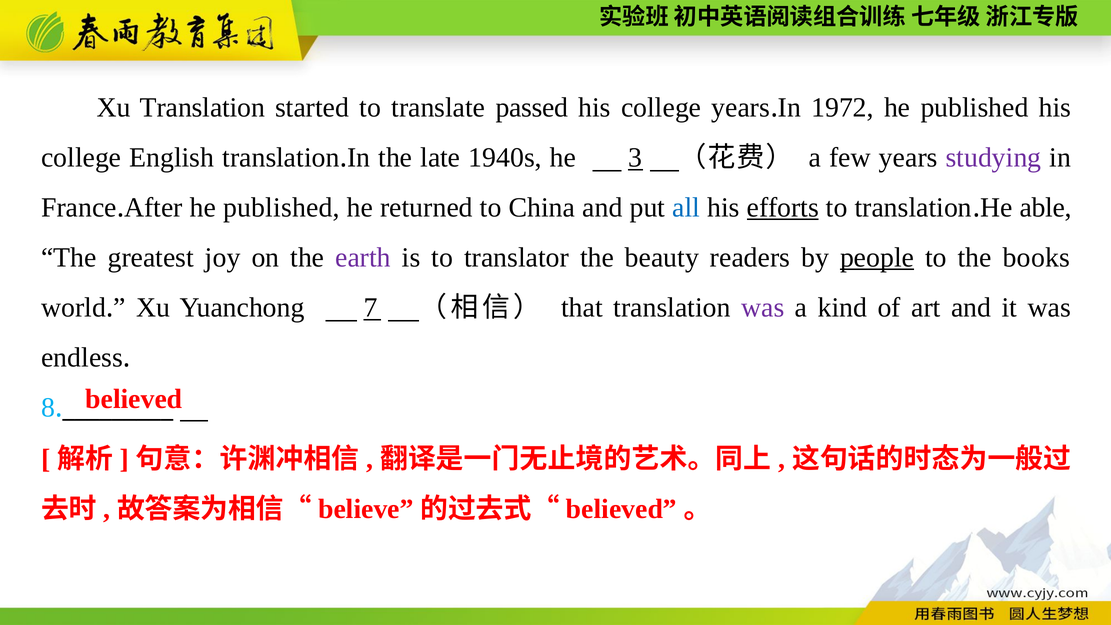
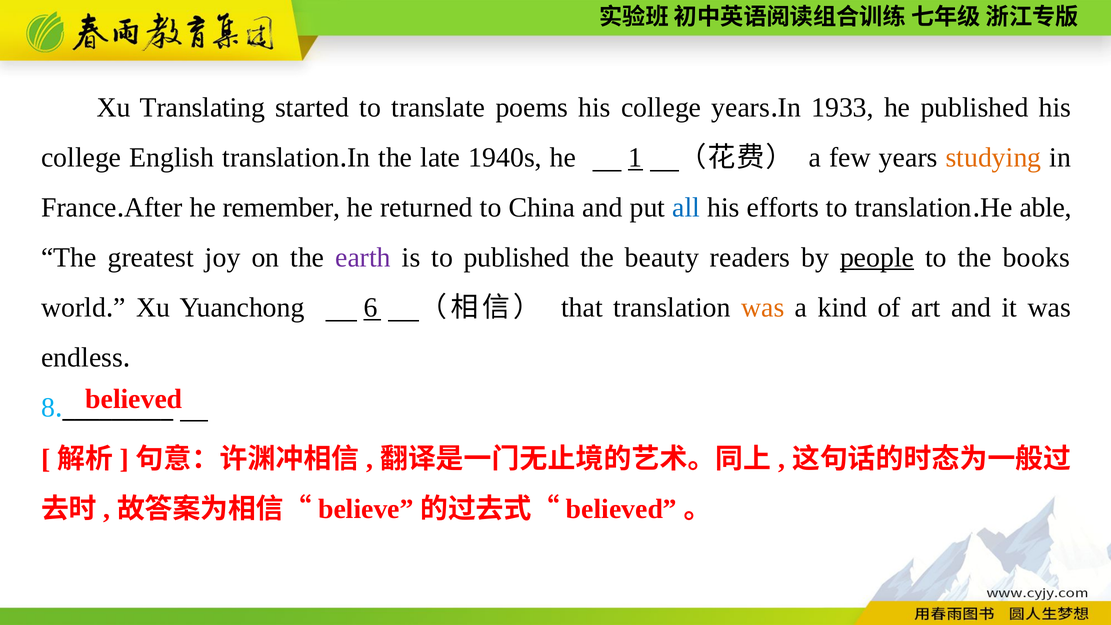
Xu Translation: Translation -> Translating (202, 107)
passed: passed -> poems (532, 107)
1972: 1972 -> 1933 (843, 107)
3: 3 -> 1 (635, 157)
studying colour: purple -> orange (993, 157)
published: published -> remember (282, 207)
efforts underline: present -> none (783, 207)
to translator: translator -> published (517, 257)
7: 7 -> 6 (371, 307)
was colour: purple -> orange (763, 307)
